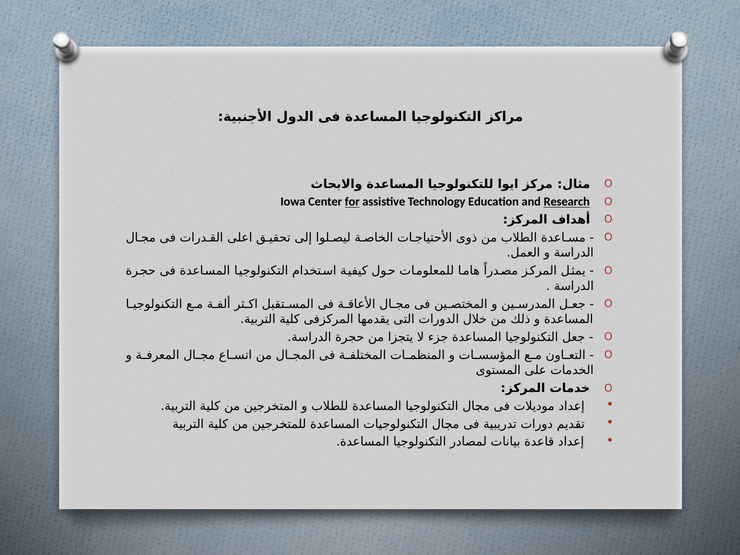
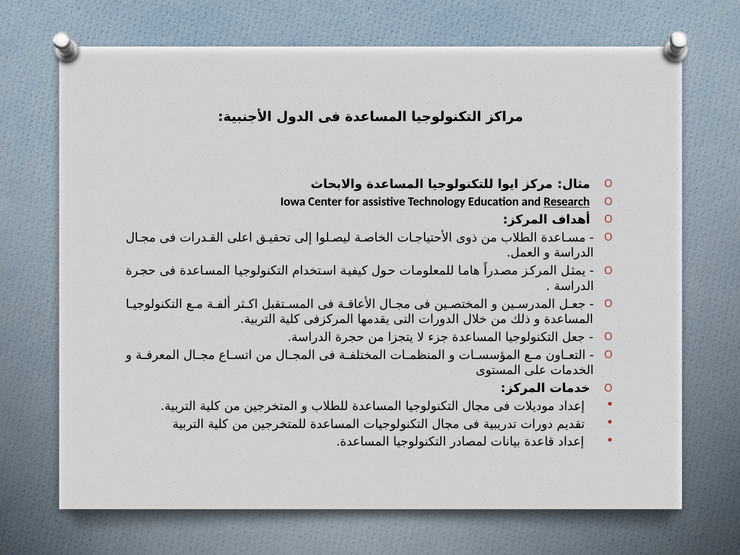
for underline: present -> none (352, 202)
